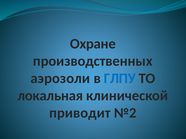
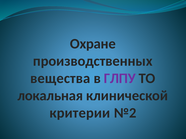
аэрозоли: аэрозоли -> вещества (60, 79)
ГЛПУ colour: blue -> purple (120, 79)
приводит: приводит -> критерии (80, 113)
